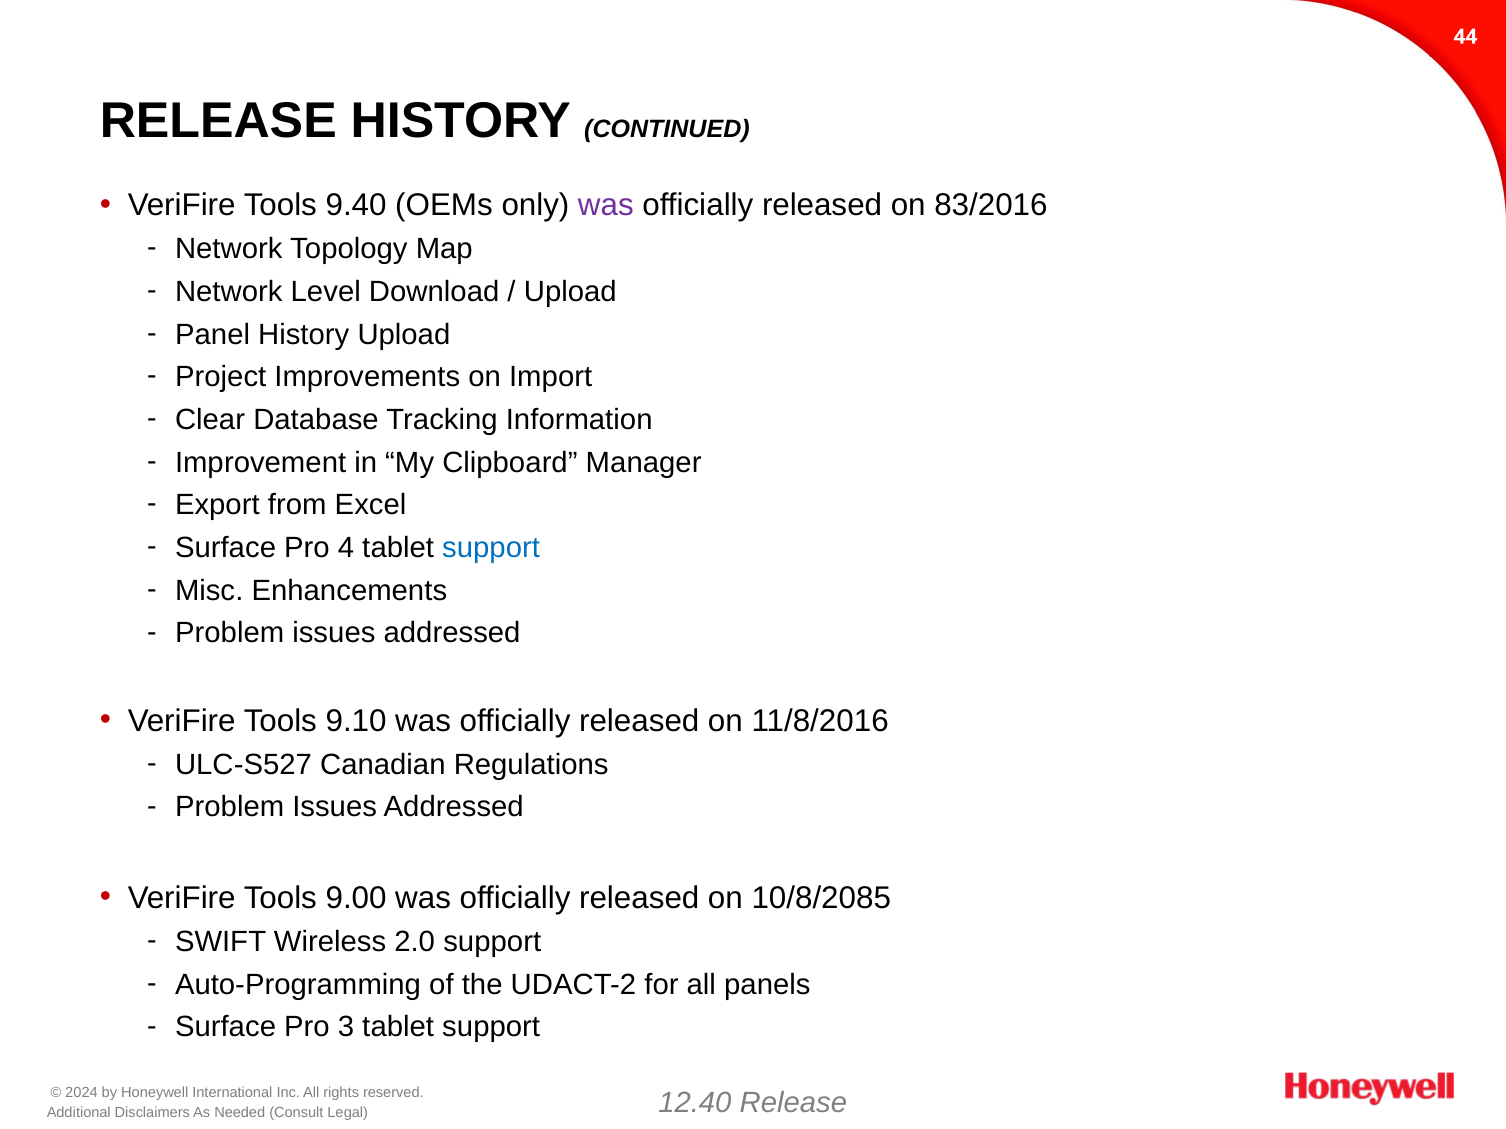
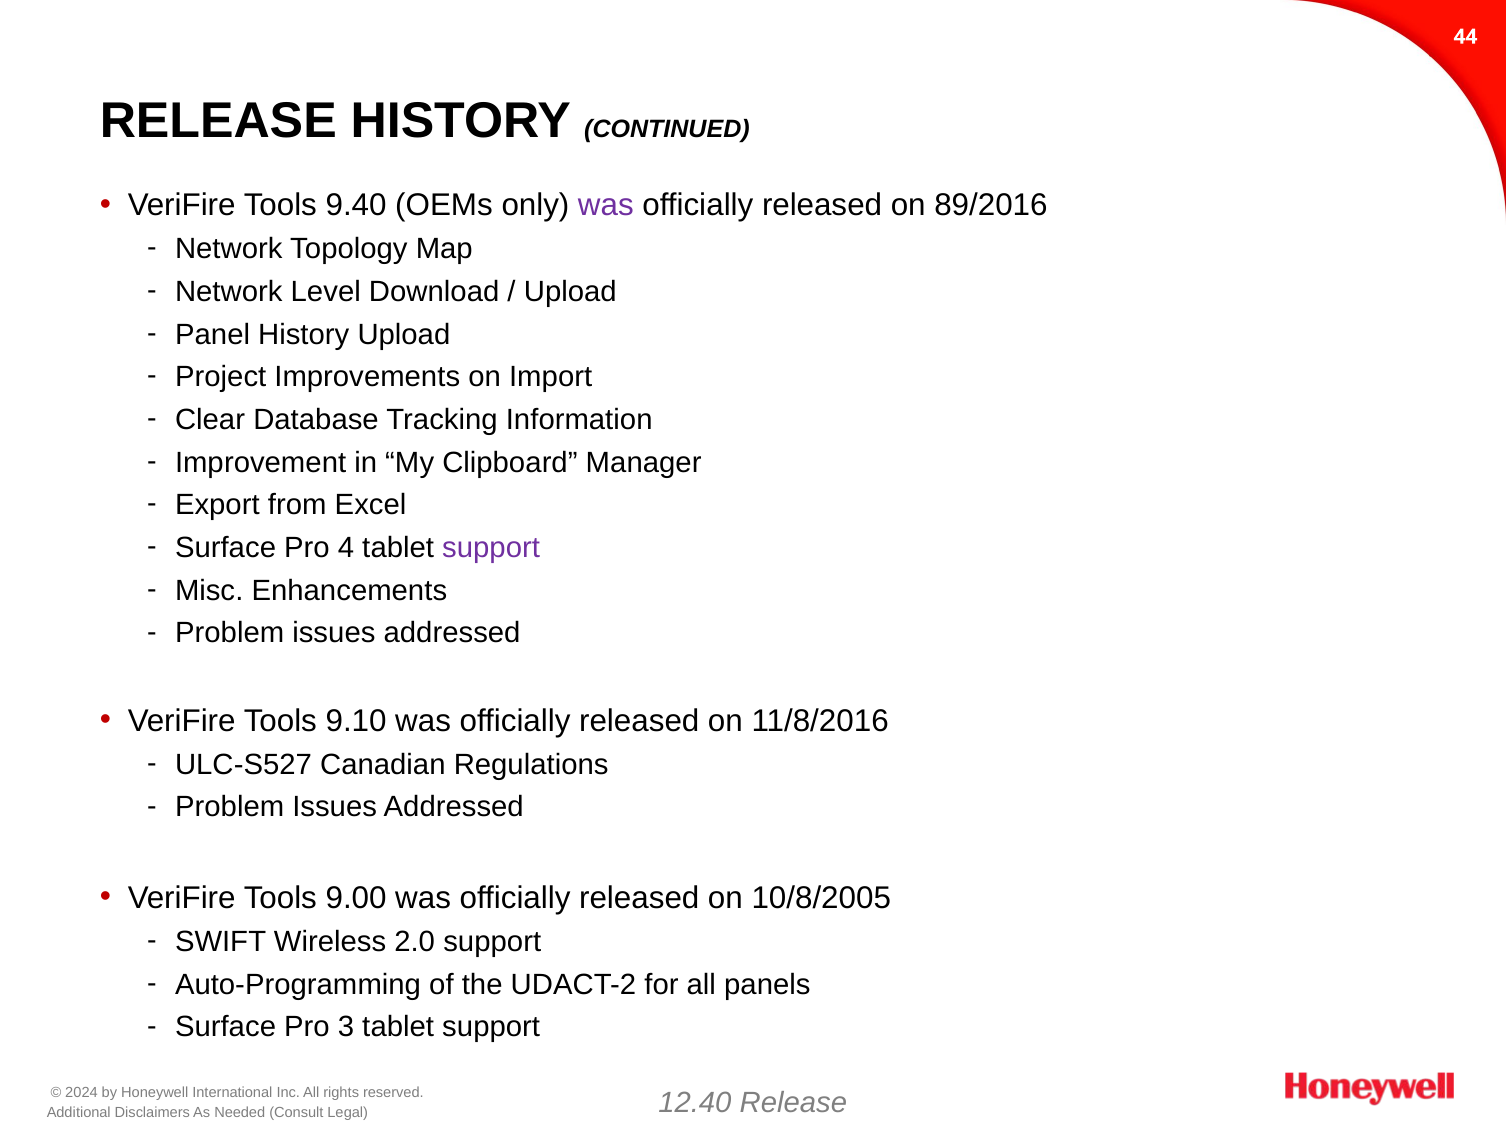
83/2016: 83/2016 -> 89/2016 (991, 206)
support colour: blue -> purple (491, 548)
10/8/2085: 10/8/2085 -> 10/8/2005 (821, 899)
